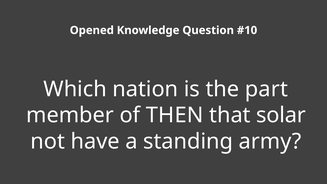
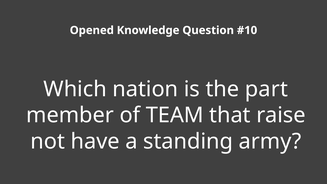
THEN: THEN -> TEAM (175, 115)
solar: solar -> raise (281, 115)
